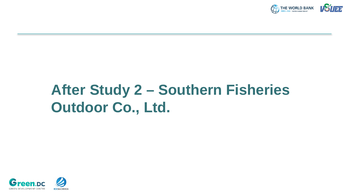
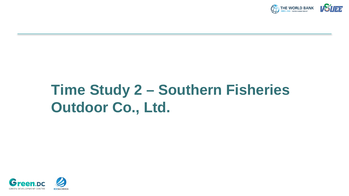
After: After -> Time (68, 90)
